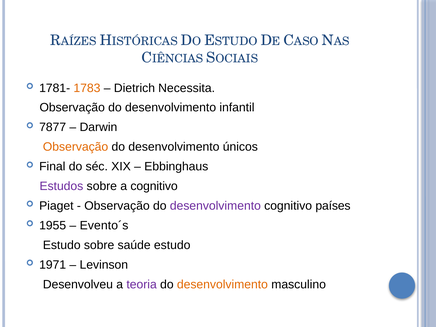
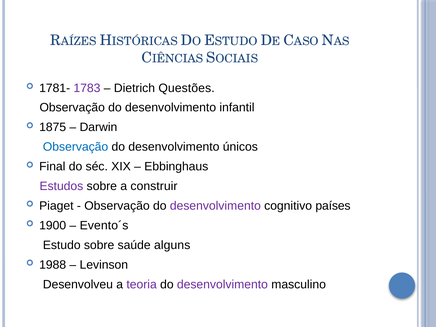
1783 colour: orange -> purple (87, 88)
Necessita: Necessita -> Questões (187, 88)
7877: 7877 -> 1875 (53, 127)
Observação colour: orange -> blue (76, 147)
a cognitivo: cognitivo -> construir (154, 186)
1955: 1955 -> 1900 (53, 225)
saúde estudo: estudo -> alguns (172, 245)
1971: 1971 -> 1988 (53, 265)
desenvolvimento colour: orange -> purple (222, 284)
